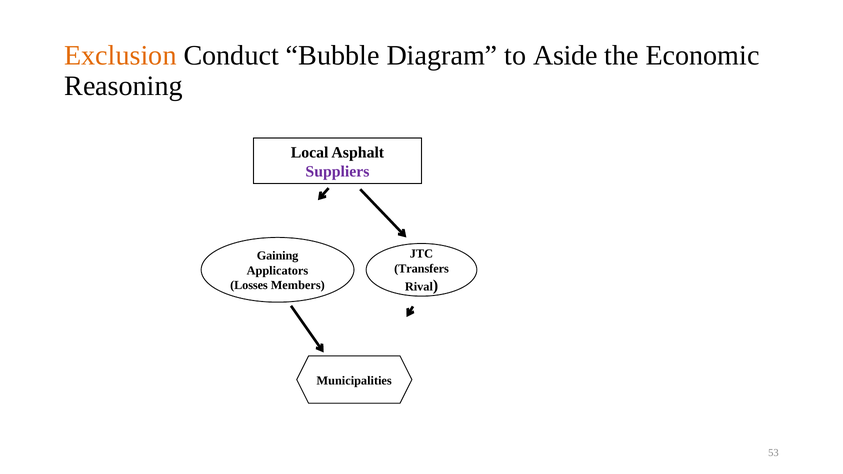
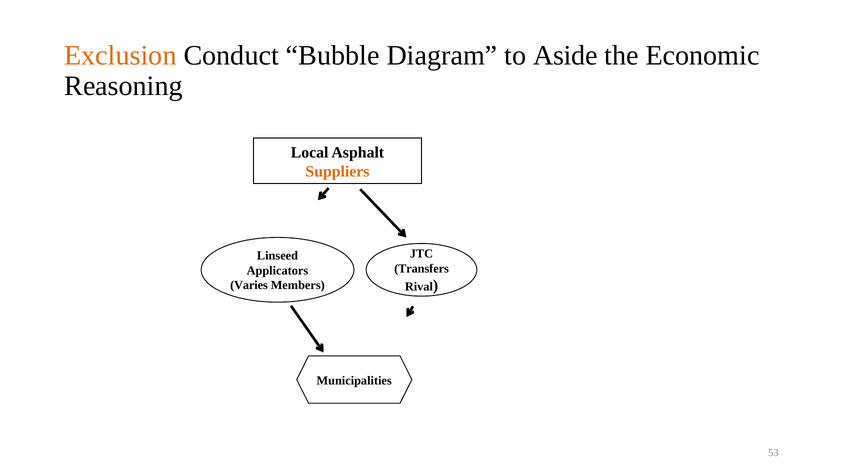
Suppliers colour: purple -> orange (337, 171)
Gaining: Gaining -> Linseed (277, 256)
Losses: Losses -> Varies (249, 286)
